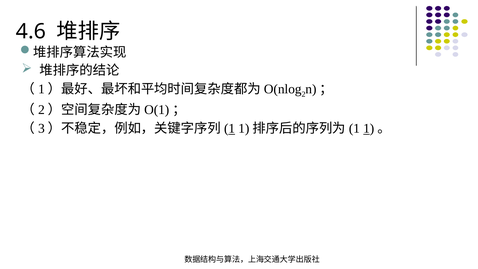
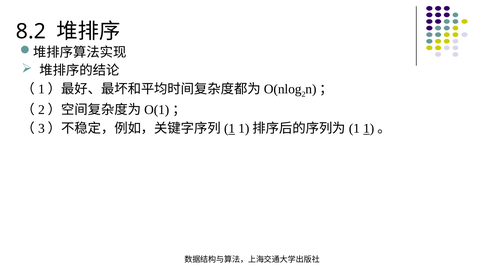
4.6: 4.6 -> 8.2 (31, 32)
